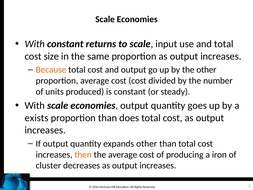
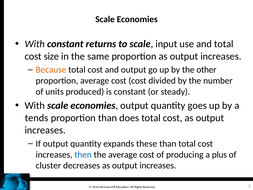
exists: exists -> tends (37, 118)
expands other: other -> these (147, 143)
then colour: orange -> blue (83, 154)
iron: iron -> plus (219, 154)
